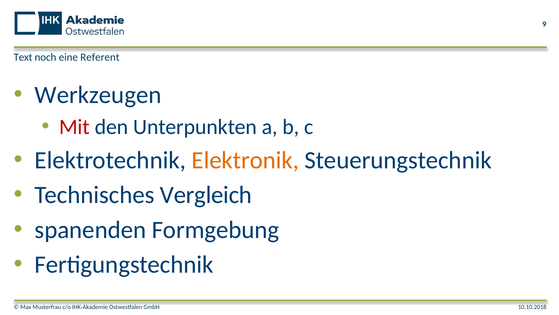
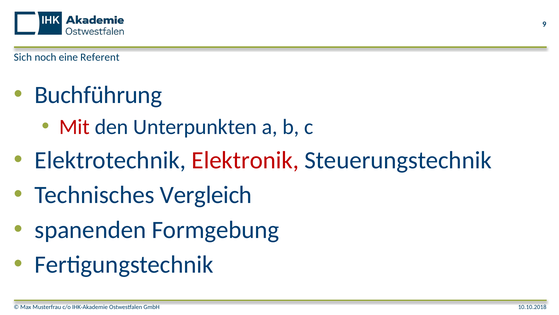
Text: Text -> Sich (23, 57)
Werkzeugen: Werkzeugen -> Buchführung (98, 95)
Elektronik colour: orange -> red (245, 160)
